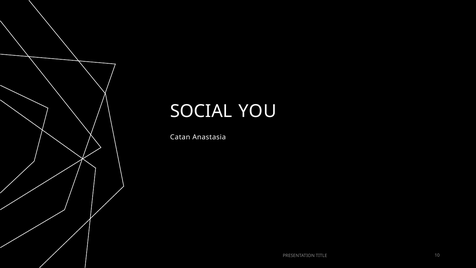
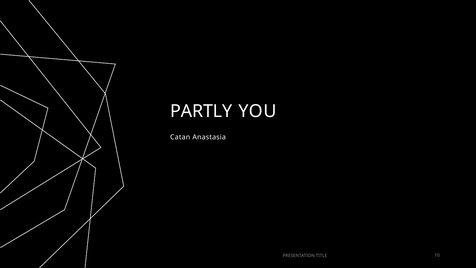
SOCIAL: SOCIAL -> PARTLY (201, 111)
